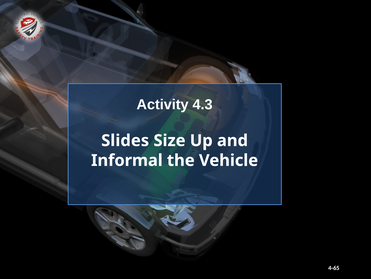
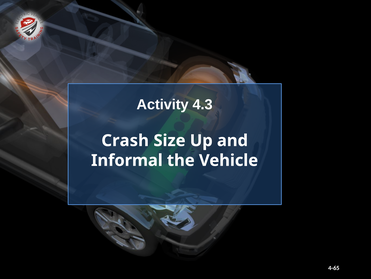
Slides: Slides -> Crash (125, 140)
